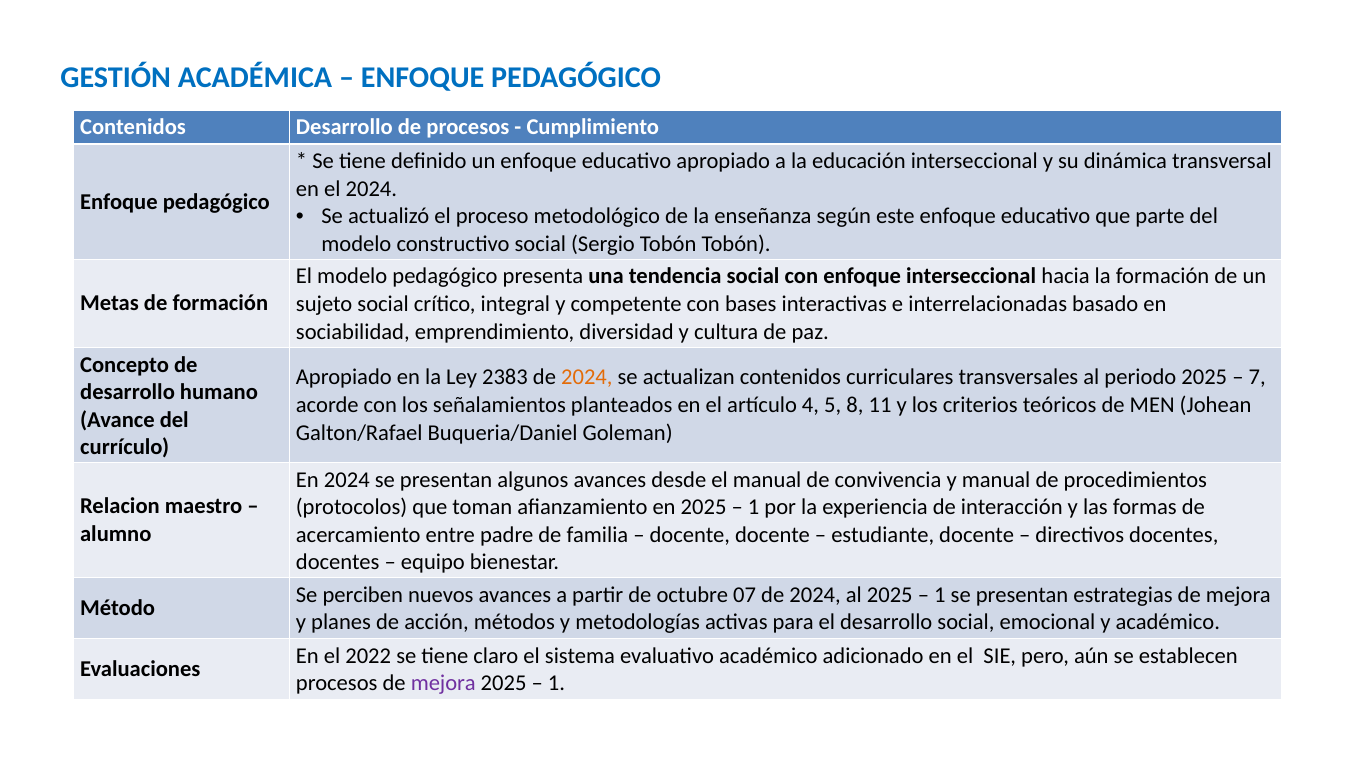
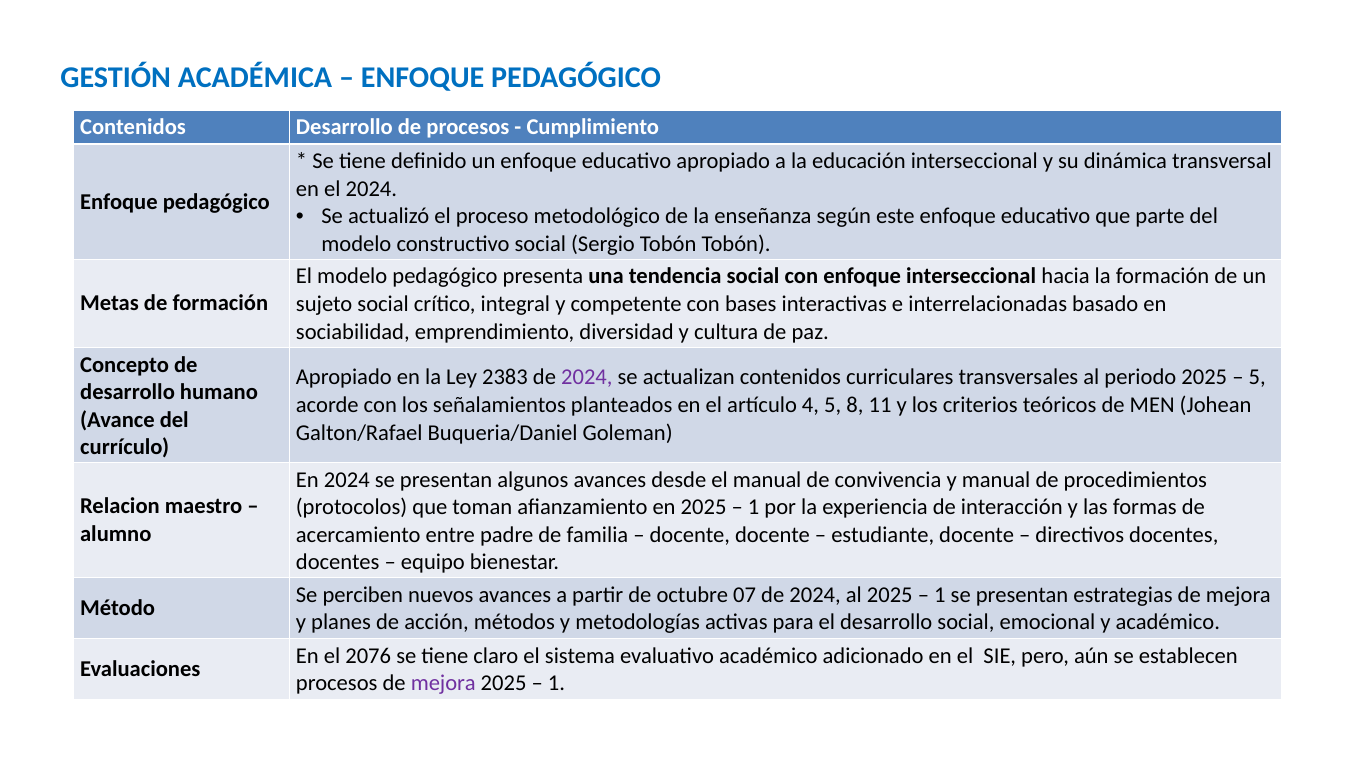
2024 colour: orange -> purple (587, 378)
7: 7 -> 5 (1257, 378)
2022: 2022 -> 2076 (368, 656)
